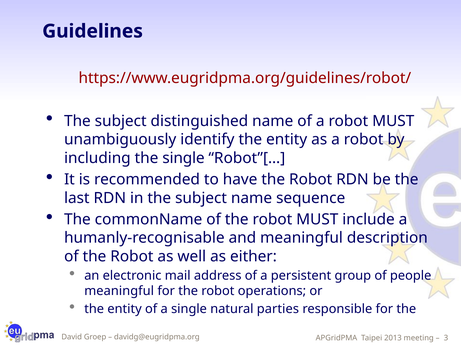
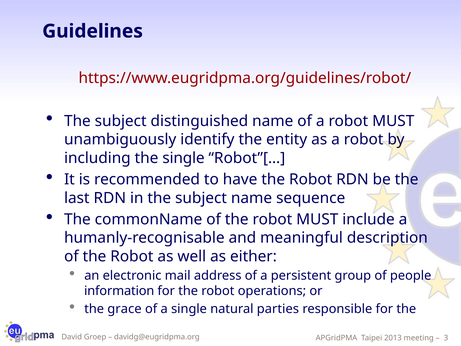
meaningful: meaningful -> information (119, 291)
entity: entity -> grace (124, 309)
